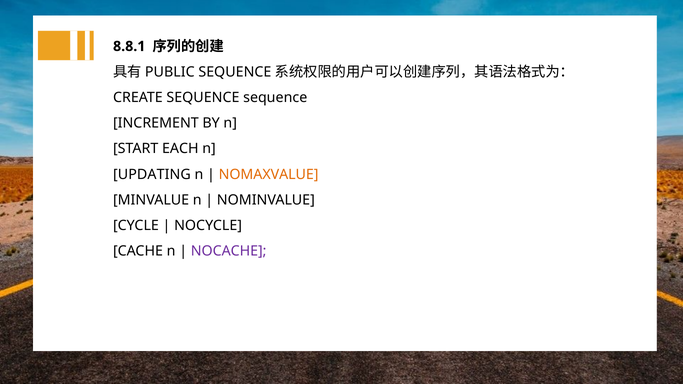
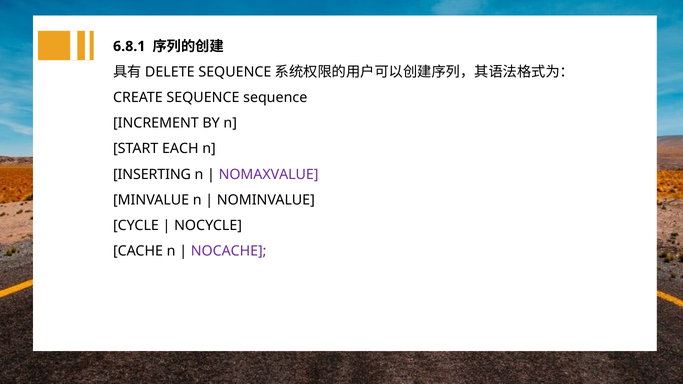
8.8.1: 8.8.1 -> 6.8.1 (129, 46)
PUBLIC: PUBLIC -> DELETE (170, 72)
UPDATING: UPDATING -> INSERTING (152, 174)
NOMAXVALUE colour: orange -> purple (269, 174)
